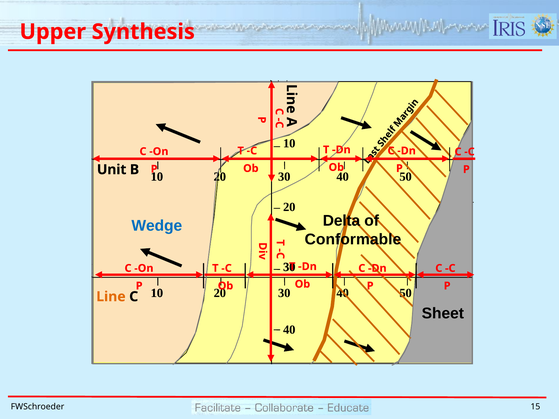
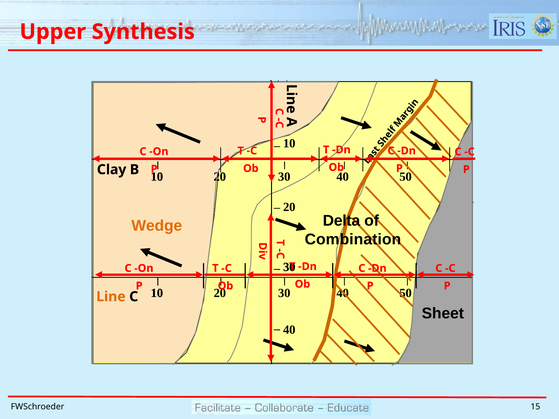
Unit: Unit -> Clay (112, 170)
Wedge colour: blue -> orange (157, 226)
Conformable: Conformable -> Combination (353, 240)
